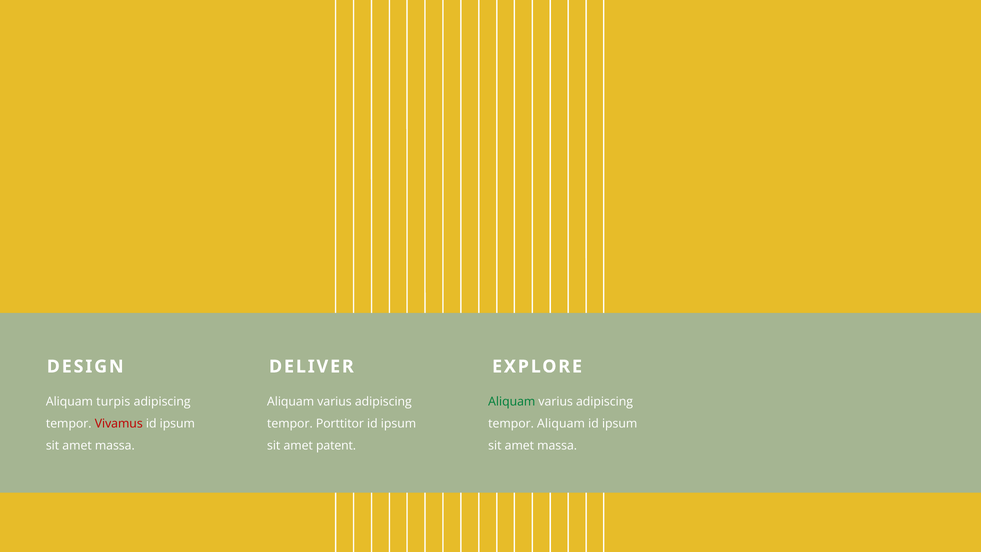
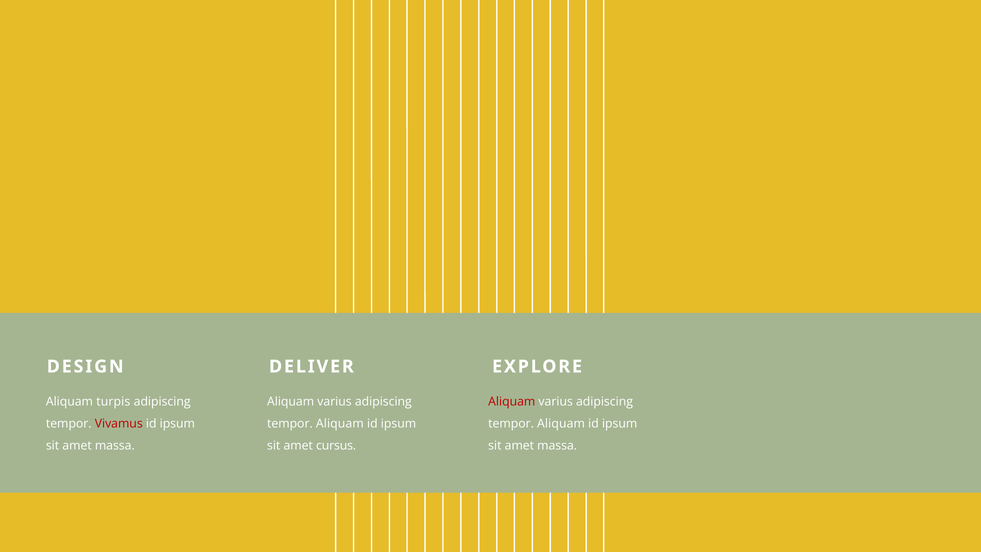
Aliquam colour: green -> red (512, 402)
Porttitor: Porttitor -> Aliquam (340, 424)
patent: patent -> cursus (336, 446)
